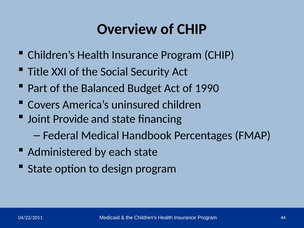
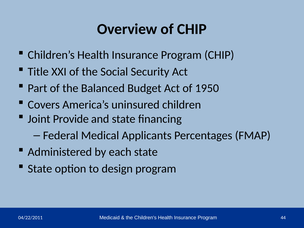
1990: 1990 -> 1950 (207, 88)
Handbook: Handbook -> Applicants (147, 135)
